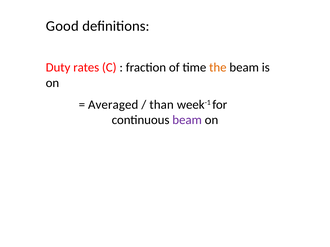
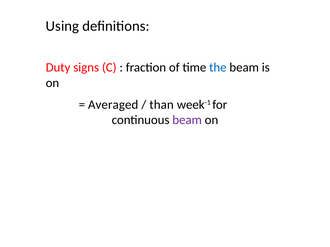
Good: Good -> Using (62, 26)
rates: rates -> signs (86, 68)
the colour: orange -> blue (218, 68)
